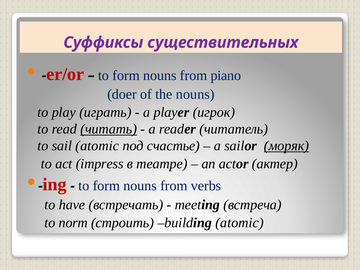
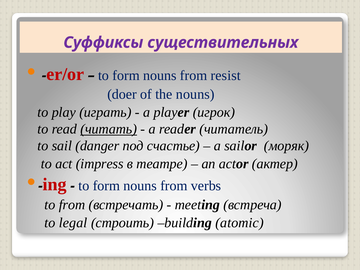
piano: piano -> resist (226, 75)
sail atomic: atomic -> danger (97, 146)
моряк underline: present -> none (286, 146)
to have: have -> from (72, 205)
norm: norm -> legal (73, 223)
